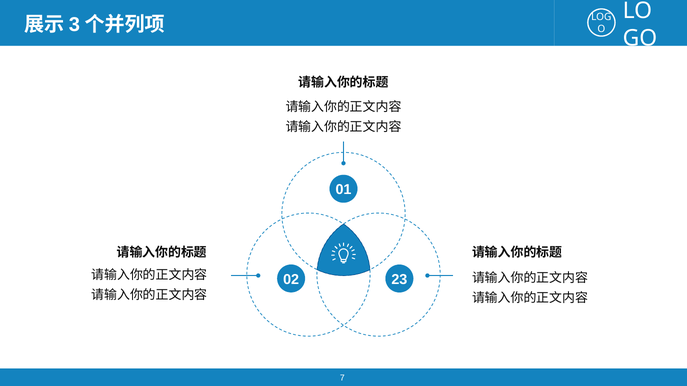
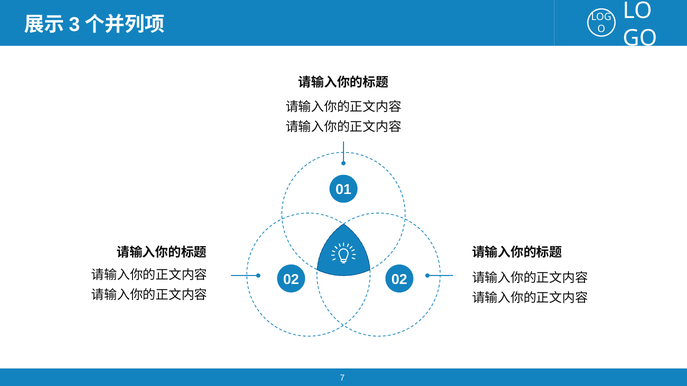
02 23: 23 -> 02 (399, 280)
